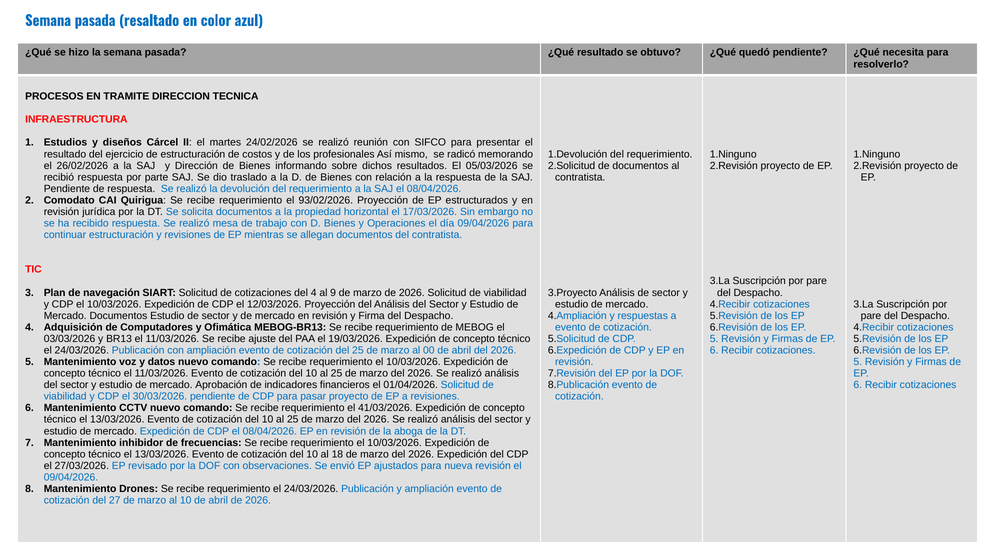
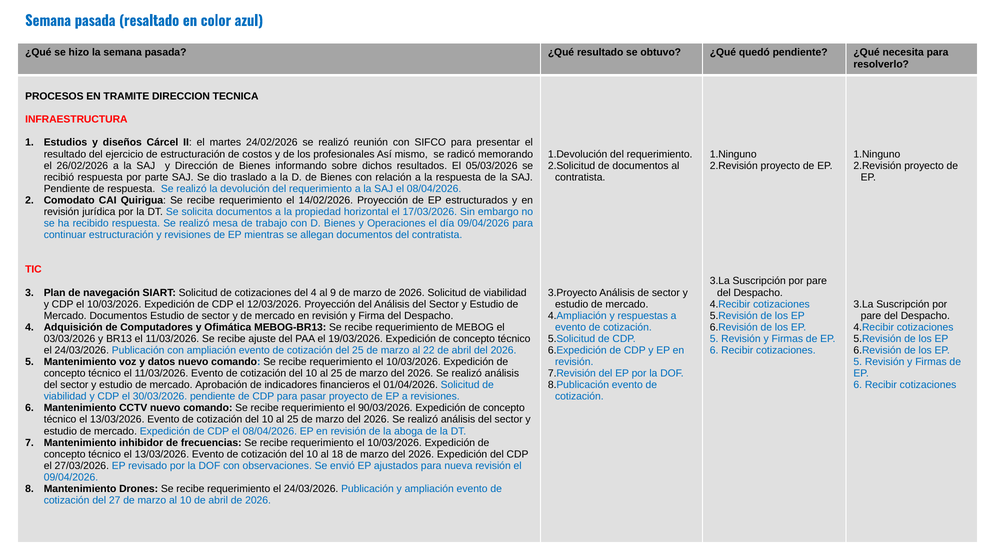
93/02/2026: 93/02/2026 -> 14/02/2026 (326, 200)
00: 00 -> 22 (429, 350)
41/03/2026: 41/03/2026 -> 90/03/2026 (385, 408)
